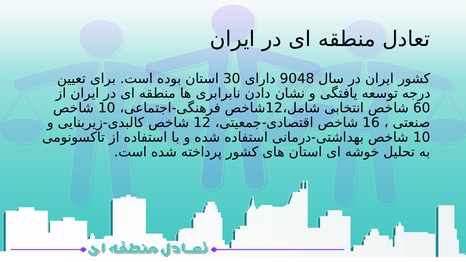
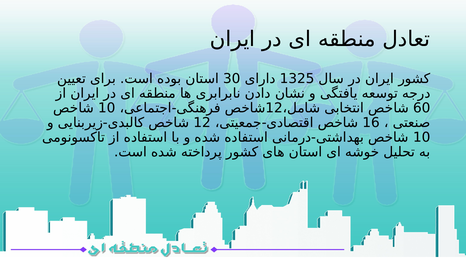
9048: 9048 -> 1325 (297, 79)
